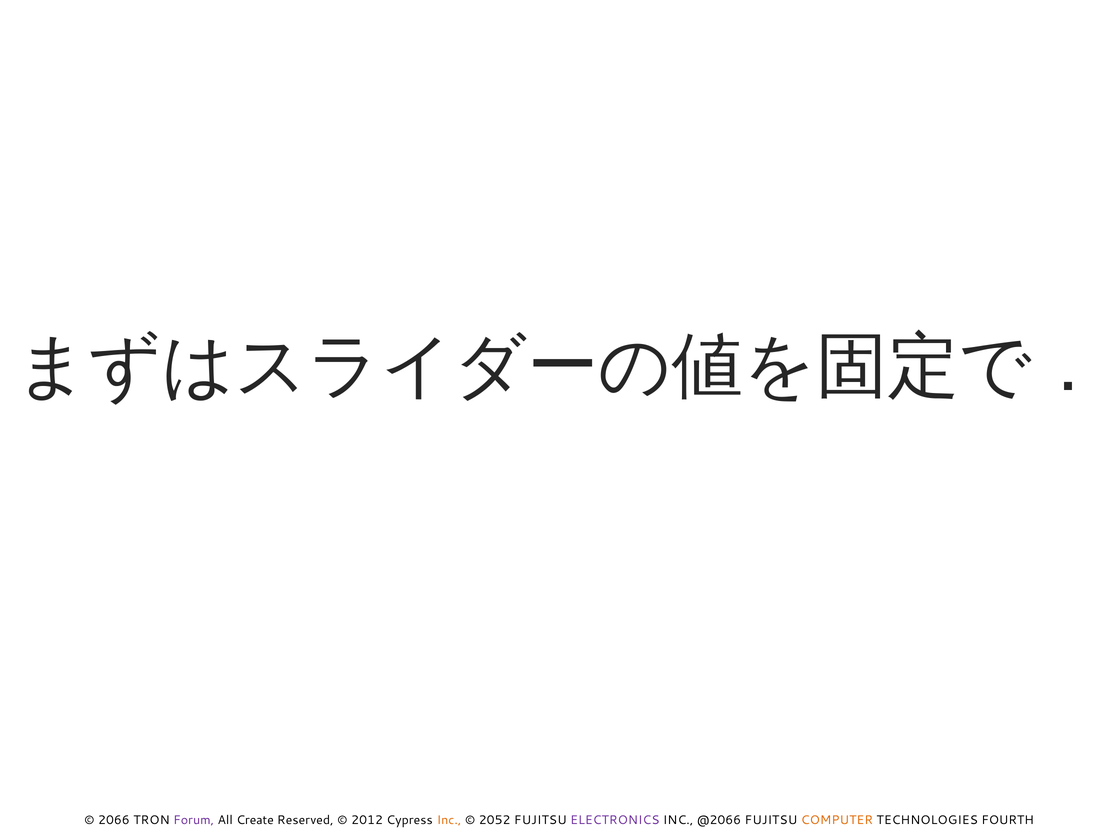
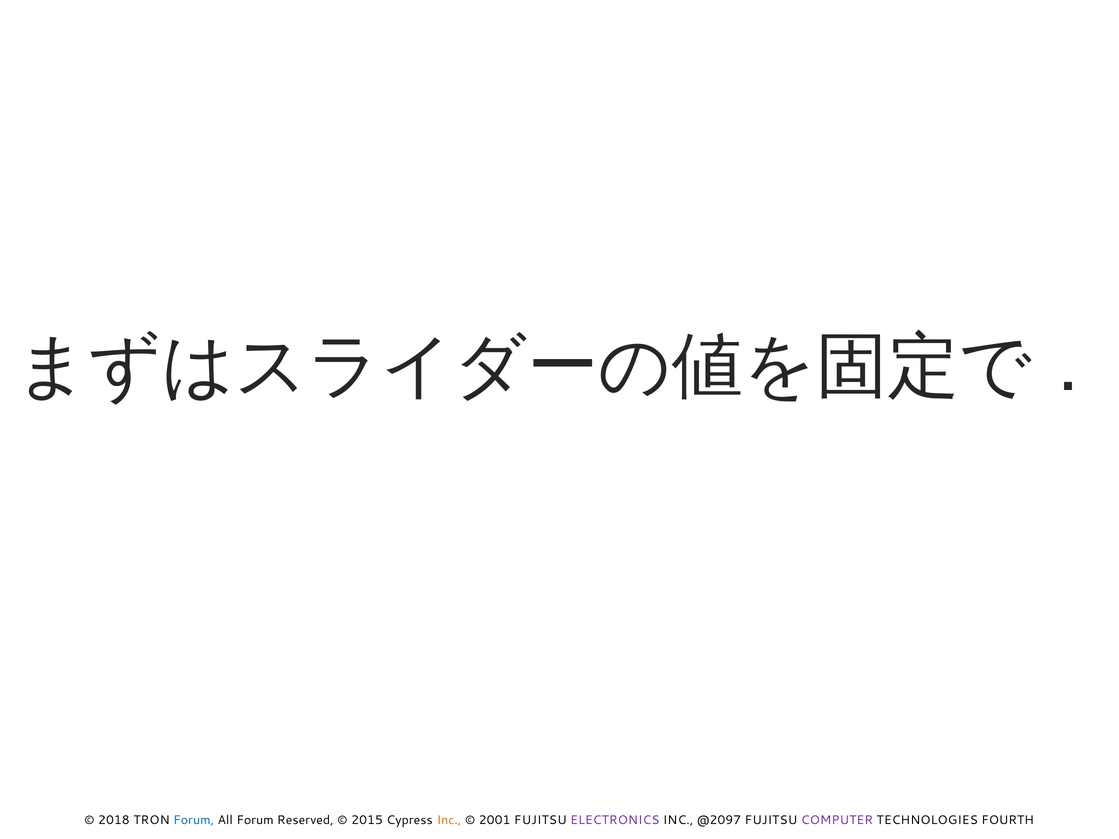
2066: 2066 -> 2018 (114, 821)
Forum colour: purple -> blue (194, 821)
All Create: Create -> Forum (255, 821)
2012: 2012 -> 2015 (367, 821)
2052: 2052 -> 2001 (495, 821)
@2066: @2066 -> @2097 (719, 821)
COMPUTER colour: orange -> purple (837, 821)
